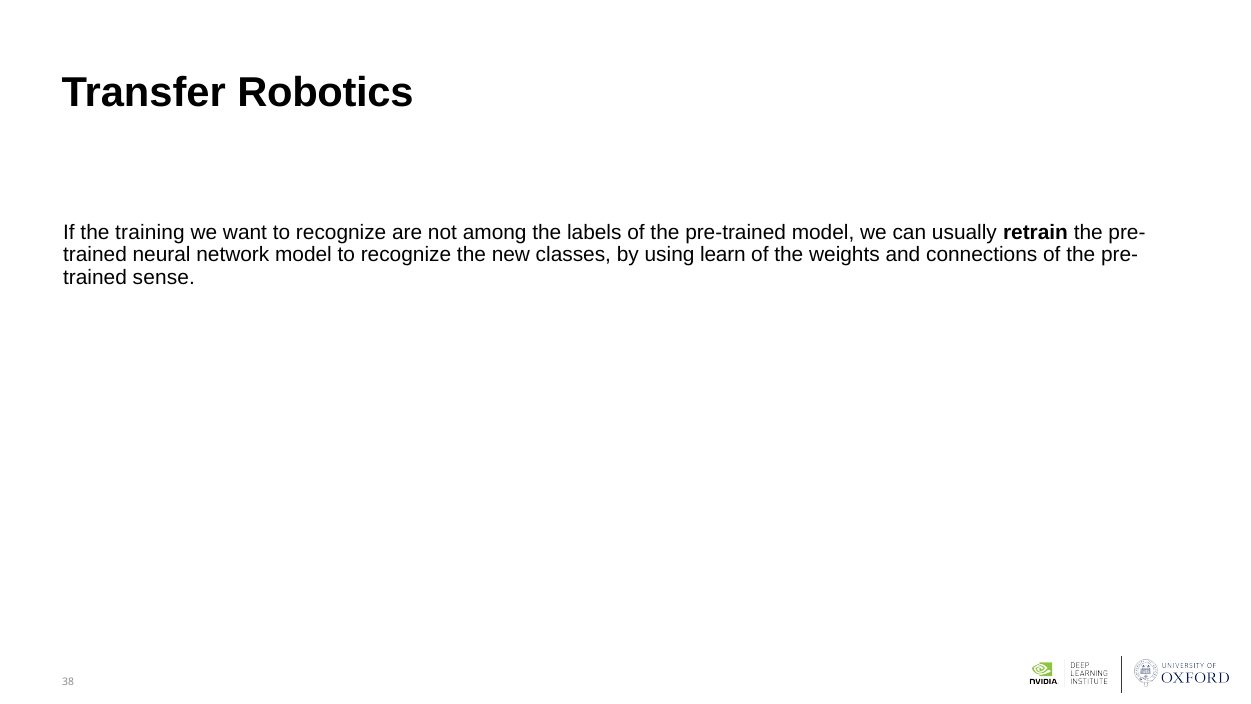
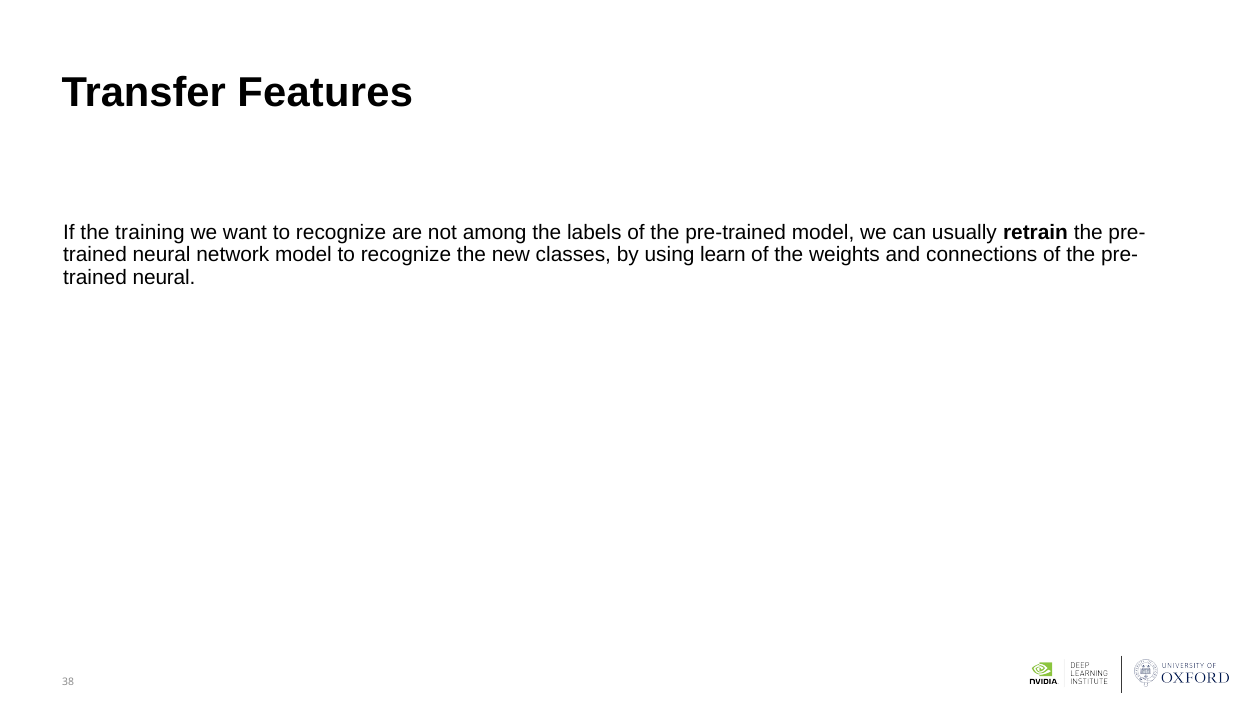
Robotics: Robotics -> Features (325, 93)
sense: sense -> neural (164, 277)
